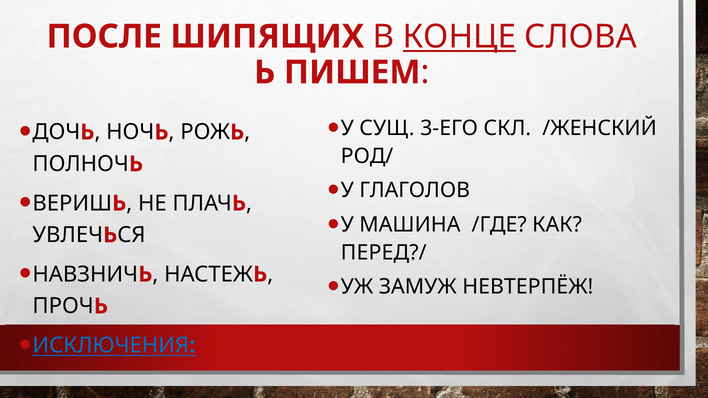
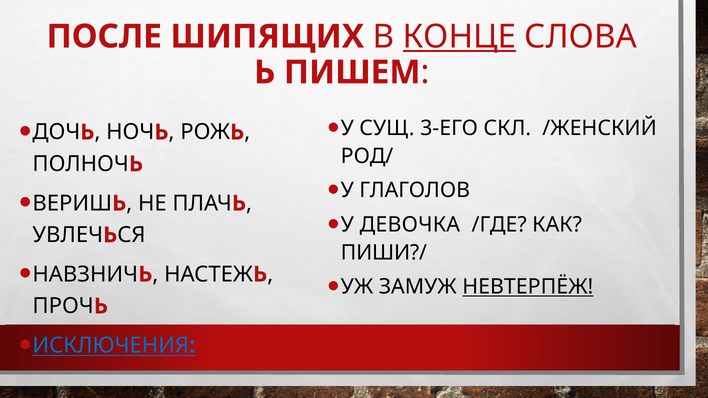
МАШИНА: МАШИНА -> ДЕВОЧКА (410, 225)
ПЕРЕД?/: ПЕРЕД?/ -> ПИШИ?/ (384, 253)
НЕВТЕРПЁЖ underline: none -> present (528, 287)
